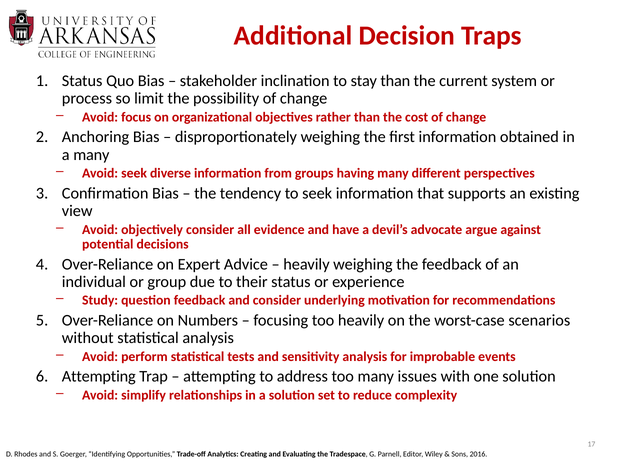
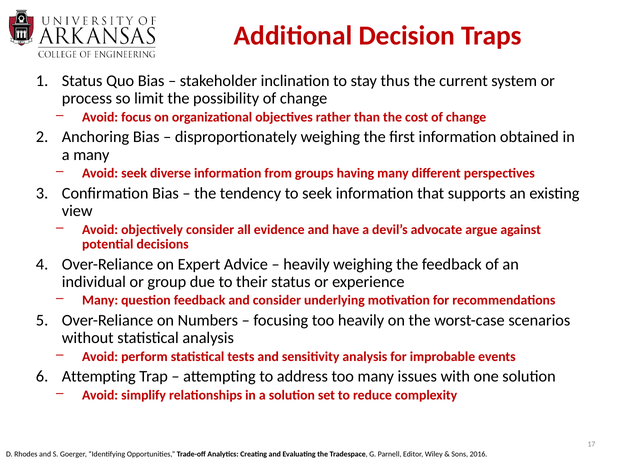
stay than: than -> thus (395, 81)
Study: Study -> Many (100, 300)
